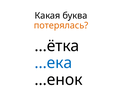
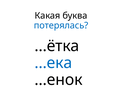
потерялась colour: orange -> blue (61, 25)
